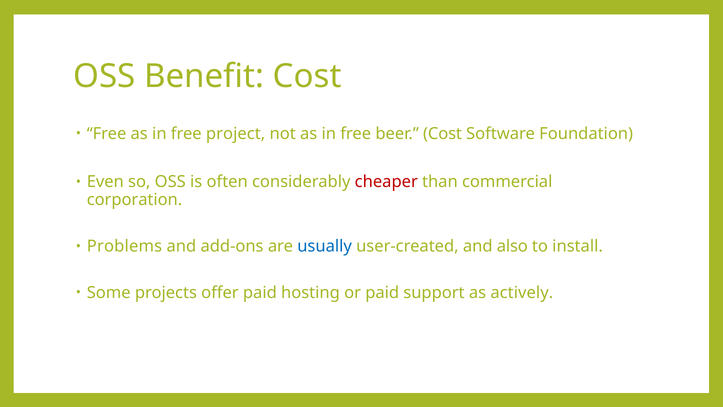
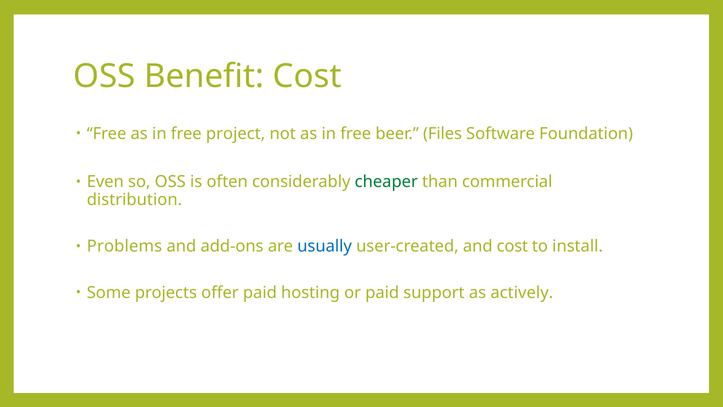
beer Cost: Cost -> Files (443, 134)
cheaper colour: red -> green (386, 182)
corporation: corporation -> distribution (134, 200)
and also: also -> cost (512, 246)
